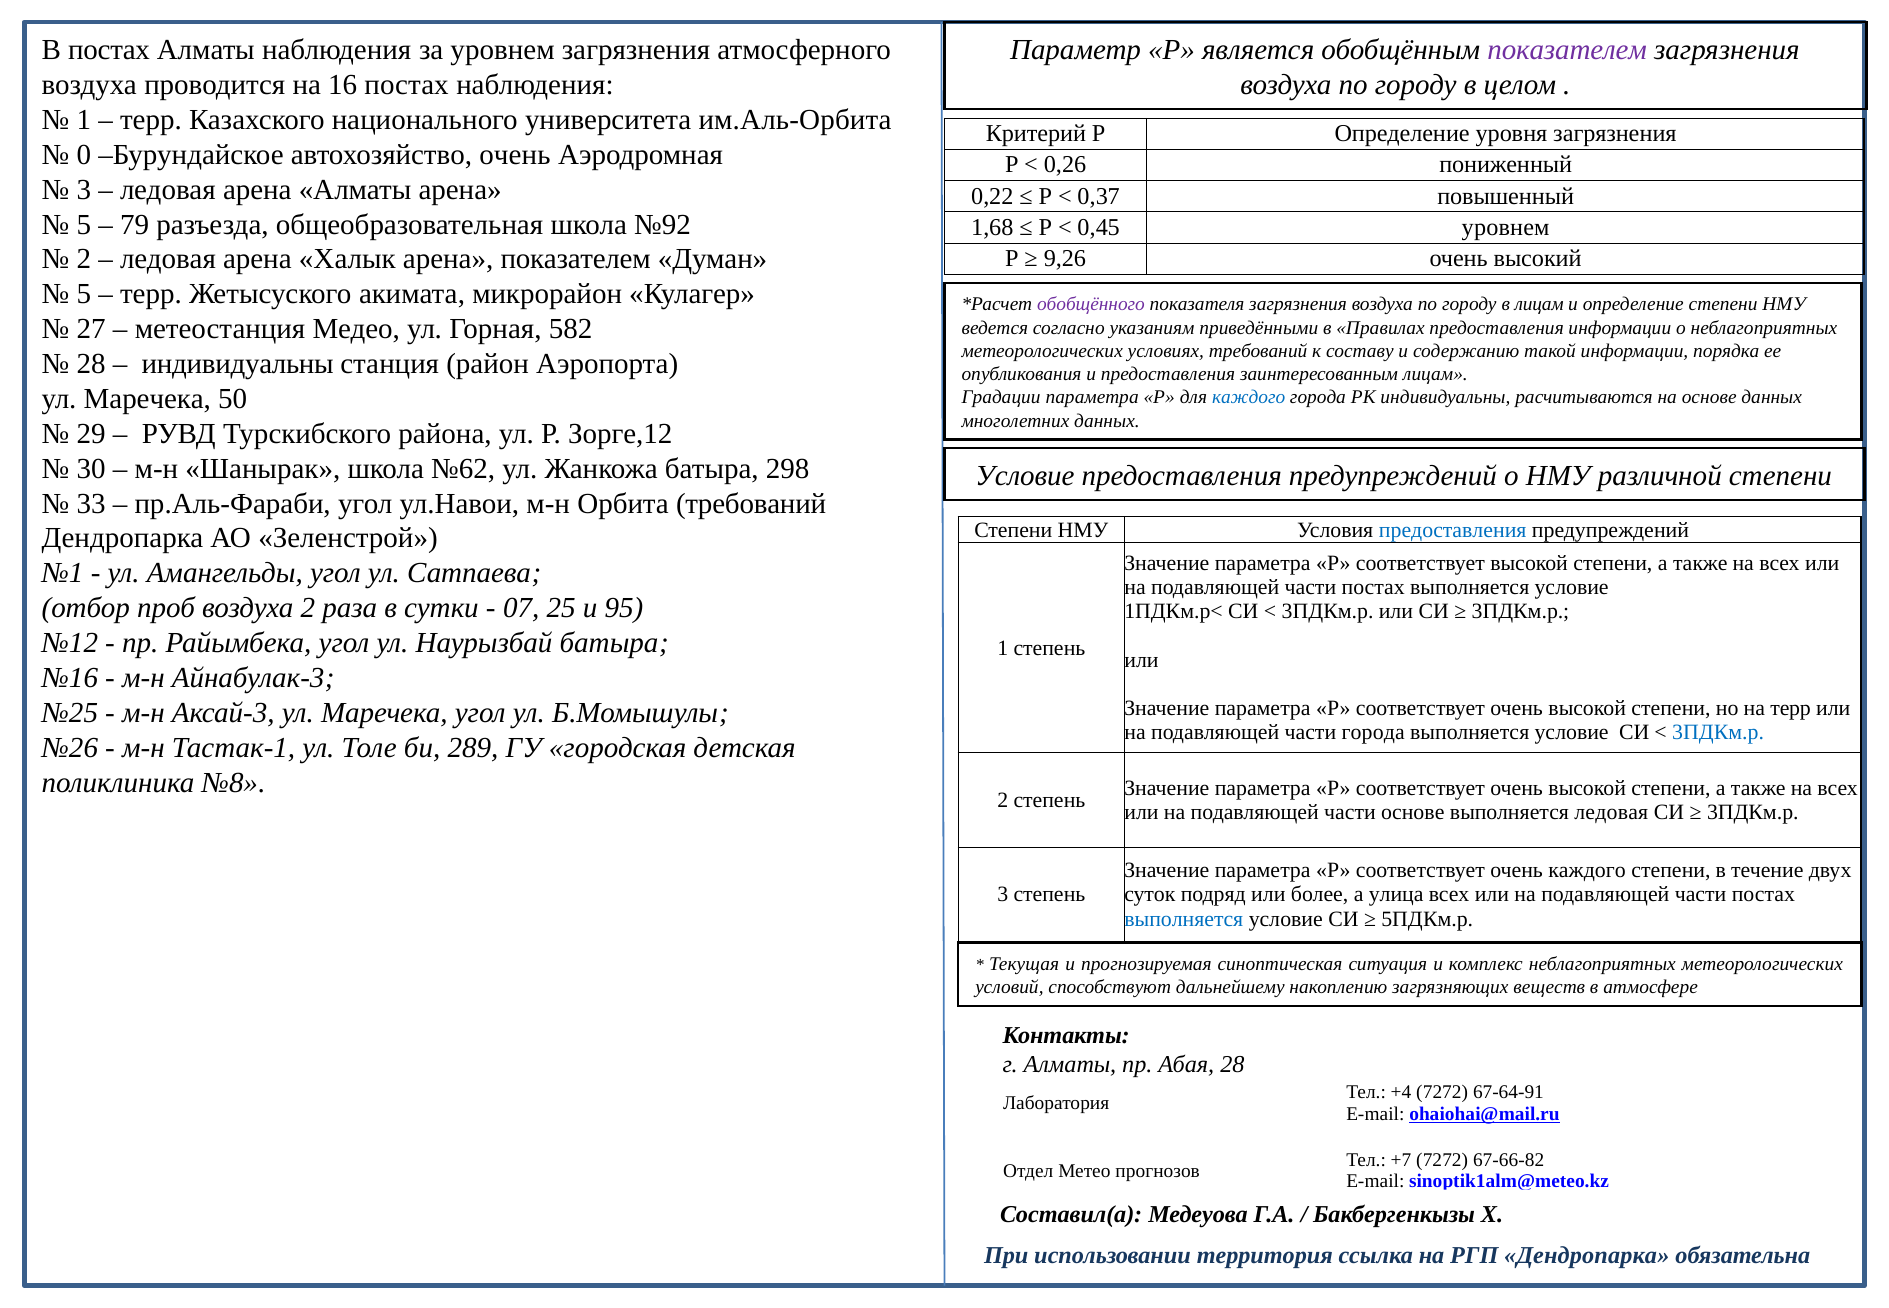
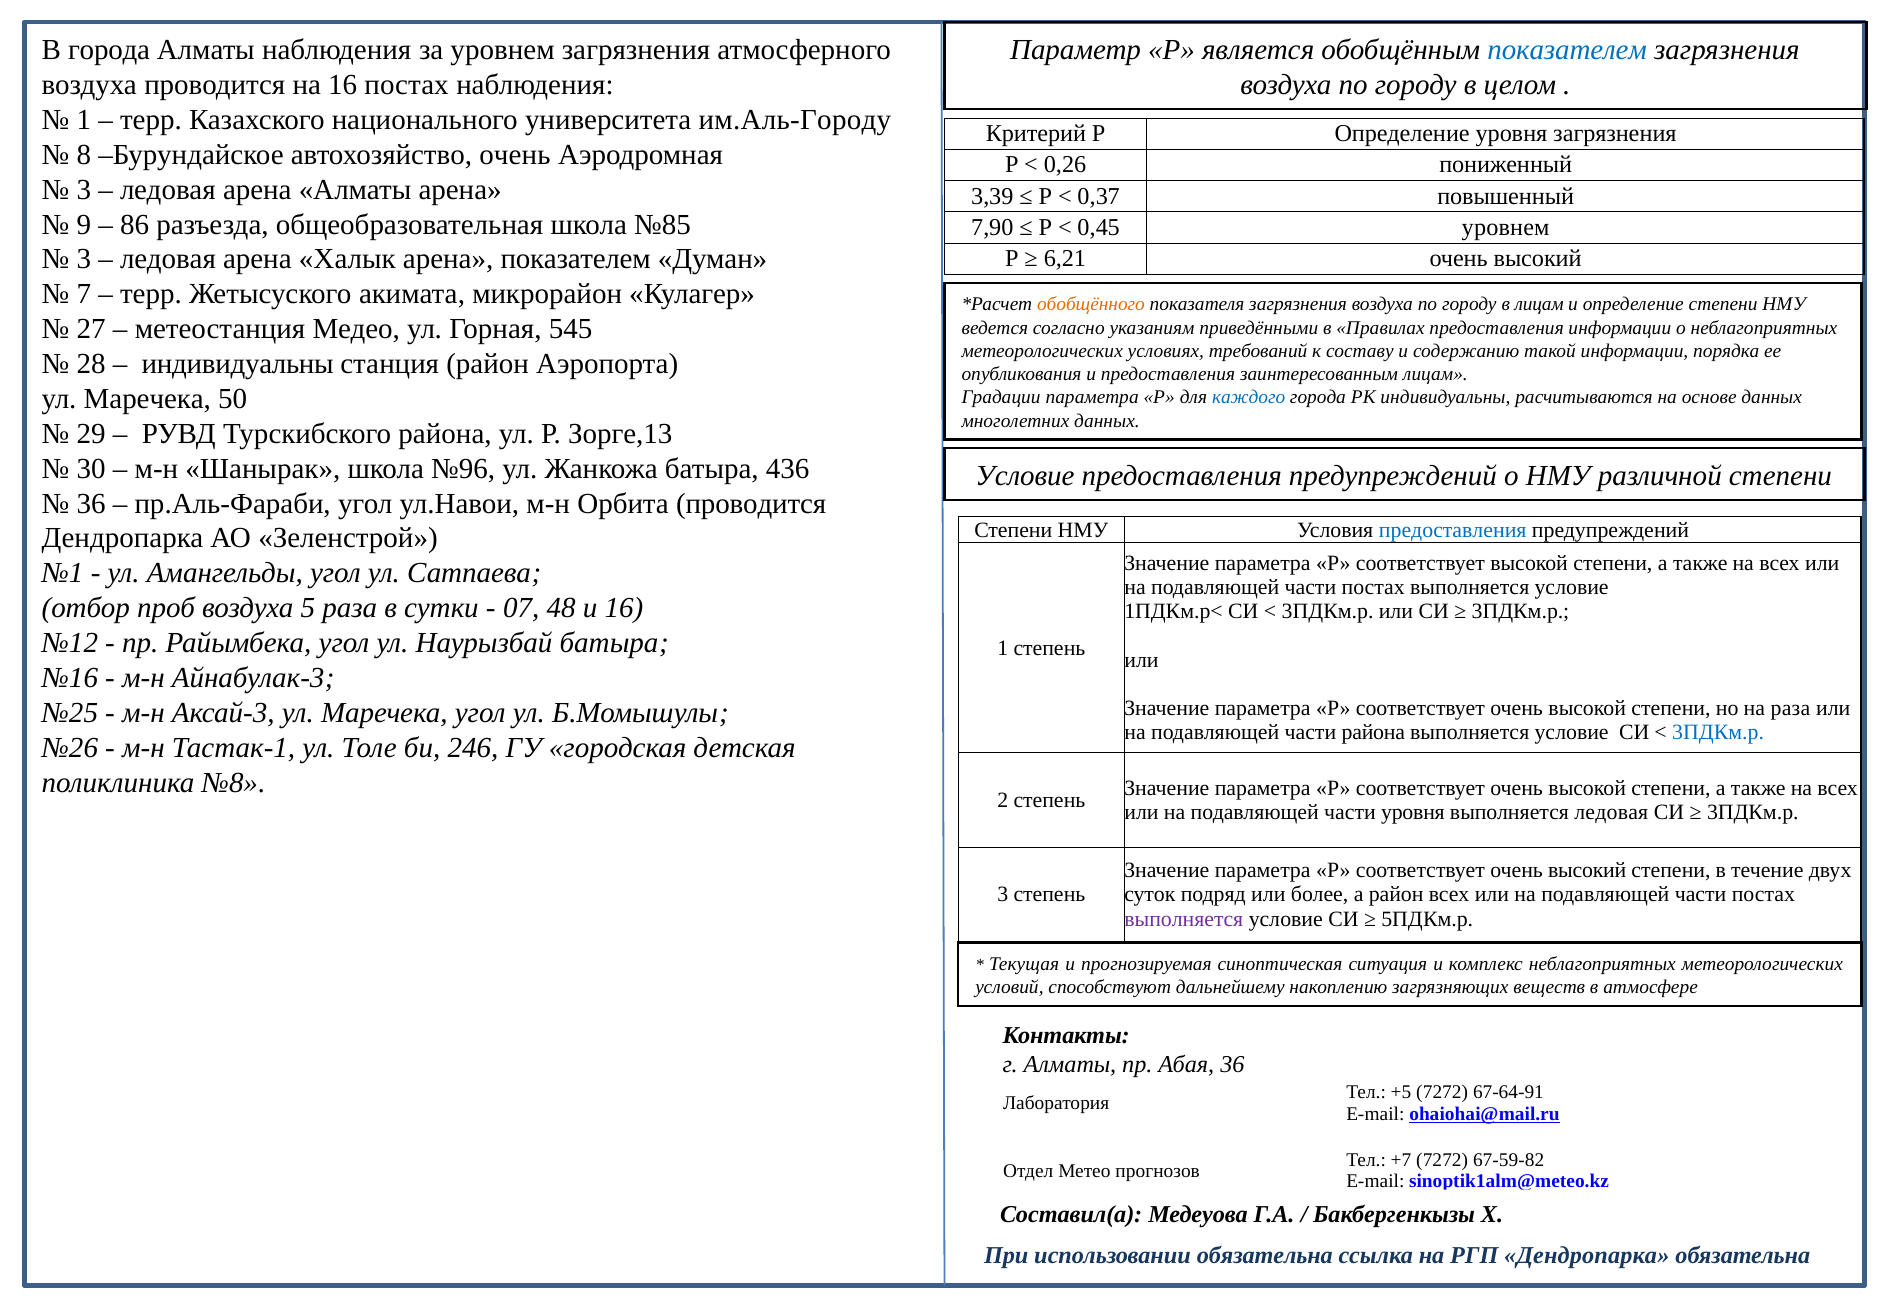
В постах: постах -> города (109, 50)
показателем colour: purple -> blue (1567, 50)
им.Аль-Орбита: им.Аль-Орбита -> им.Аль-Городу (795, 120)
0: 0 -> 8 (84, 155)
0,22: 0,22 -> 3,39 (992, 196)
5: 5 -> 9 (84, 224)
79: 79 -> 86 (135, 224)
№92: №92 -> №85 (662, 224)
1,68: 1,68 -> 7,90 (992, 227)
2: 2 -> 3 (84, 259)
9,26: 9,26 -> 6,21 (1065, 258)
5: 5 -> 7 (84, 294)
обобщённого colour: purple -> orange (1091, 305)
582: 582 -> 545 (571, 329)
Зорге,12: Зорге,12 -> Зорге,13 (620, 434)
№62: №62 -> №96 (463, 469)
298: 298 -> 436 (788, 469)
33: 33 -> 36 (91, 503)
Орбита требований: требований -> проводится (751, 503)
воздуха 2: 2 -> 5 (308, 608)
25: 25 -> 48 (561, 608)
и 95: 95 -> 16 (624, 608)
на терр: терр -> раза (1790, 708)
части города: города -> района (1373, 732)
289: 289 -> 246 (473, 748)
части основе: основе -> уровня (1413, 812)
соответствует очень каждого: каждого -> высокий (1587, 870)
а улица: улица -> район (1396, 894)
выполняется colour: blue -> purple (1184, 919)
Абая 28: 28 -> 36 (1232, 1065)
+4: +4 -> +5 (1401, 1092)
67-66-82: 67-66-82 -> 67-59-82 (1509, 1160)
использовании территория: территория -> обязательна (1265, 1255)
